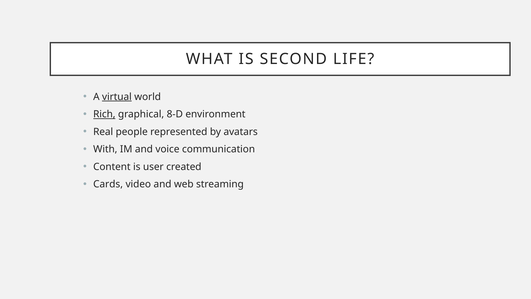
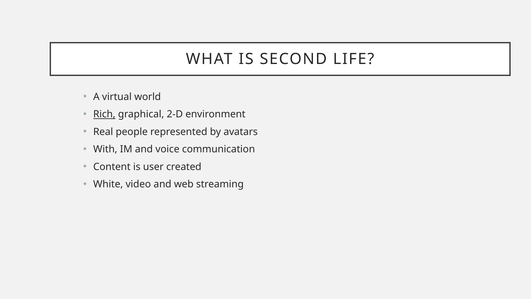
virtual underline: present -> none (117, 97)
8-D: 8-D -> 2-D (175, 114)
Cards: Cards -> White (108, 184)
